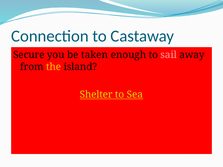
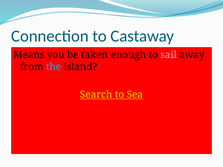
Secure: Secure -> Means (29, 55)
the colour: yellow -> light blue (54, 67)
Shelter: Shelter -> Search (96, 95)
